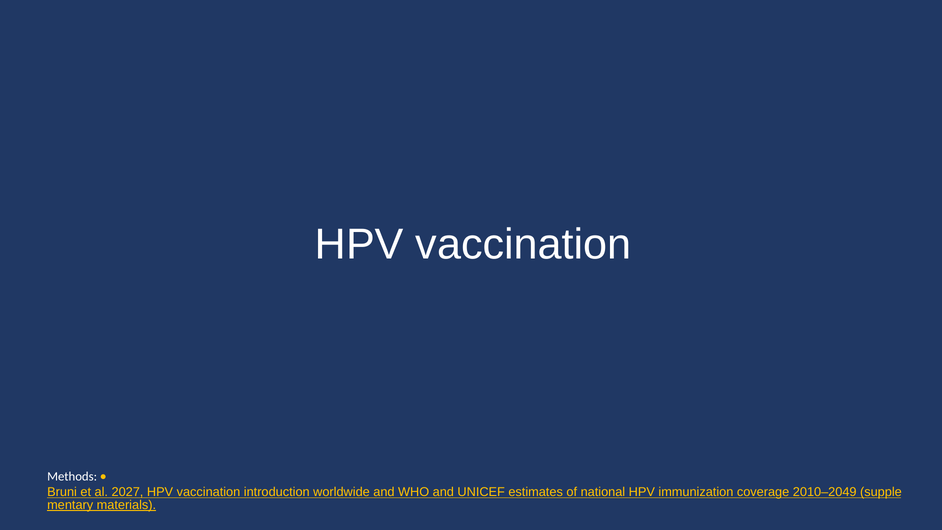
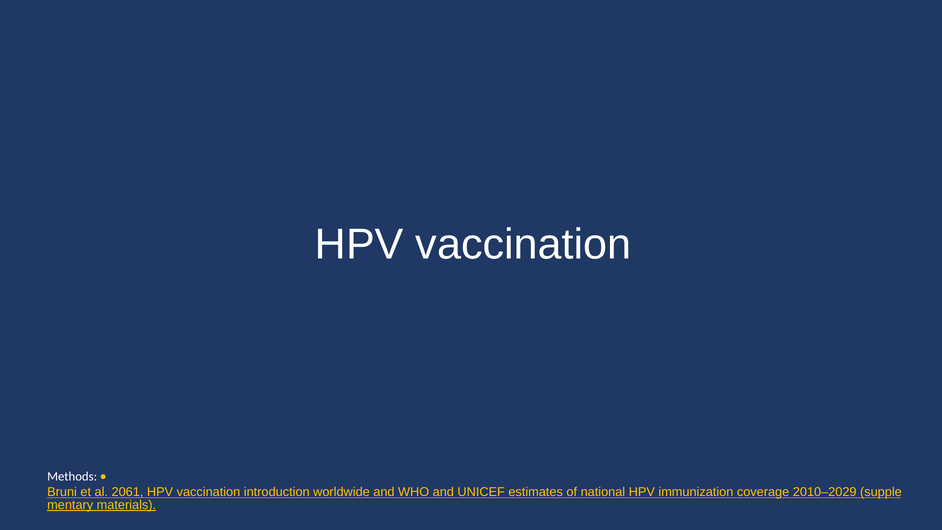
2027: 2027 -> 2061 (127, 492)
2010–2049: 2010–2049 -> 2010–2029 (825, 492)
